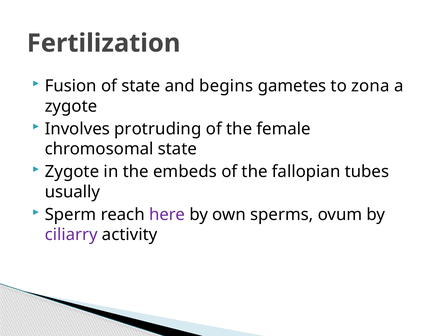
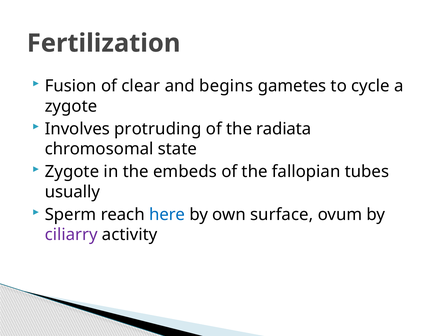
of state: state -> clear (141, 86)
zona: zona -> cycle (371, 86)
female: female -> radiata (284, 129)
here colour: purple -> blue (167, 215)
sperms: sperms -> surface (282, 215)
